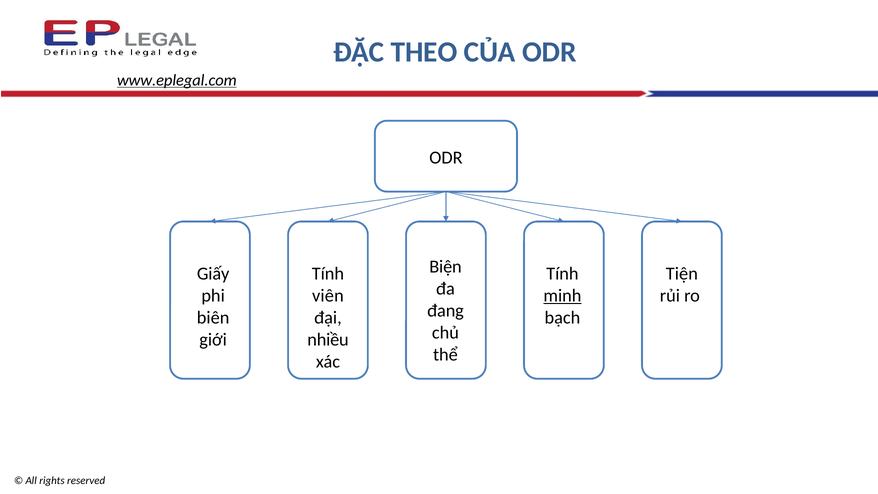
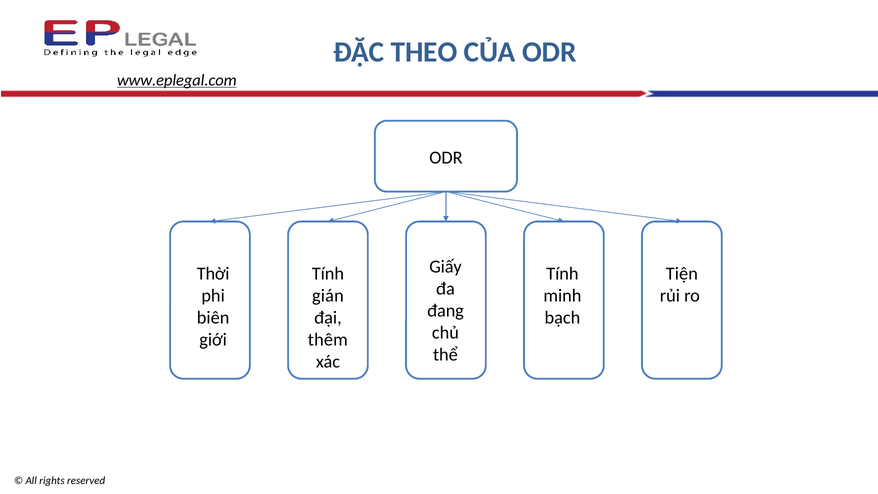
Biện: Biện -> Giấy (446, 267)
Giấy: Giấy -> Thời (213, 274)
viên: viên -> gián (328, 295)
minh underline: present -> none (562, 296)
nhiều: nhiều -> thêm (328, 339)
